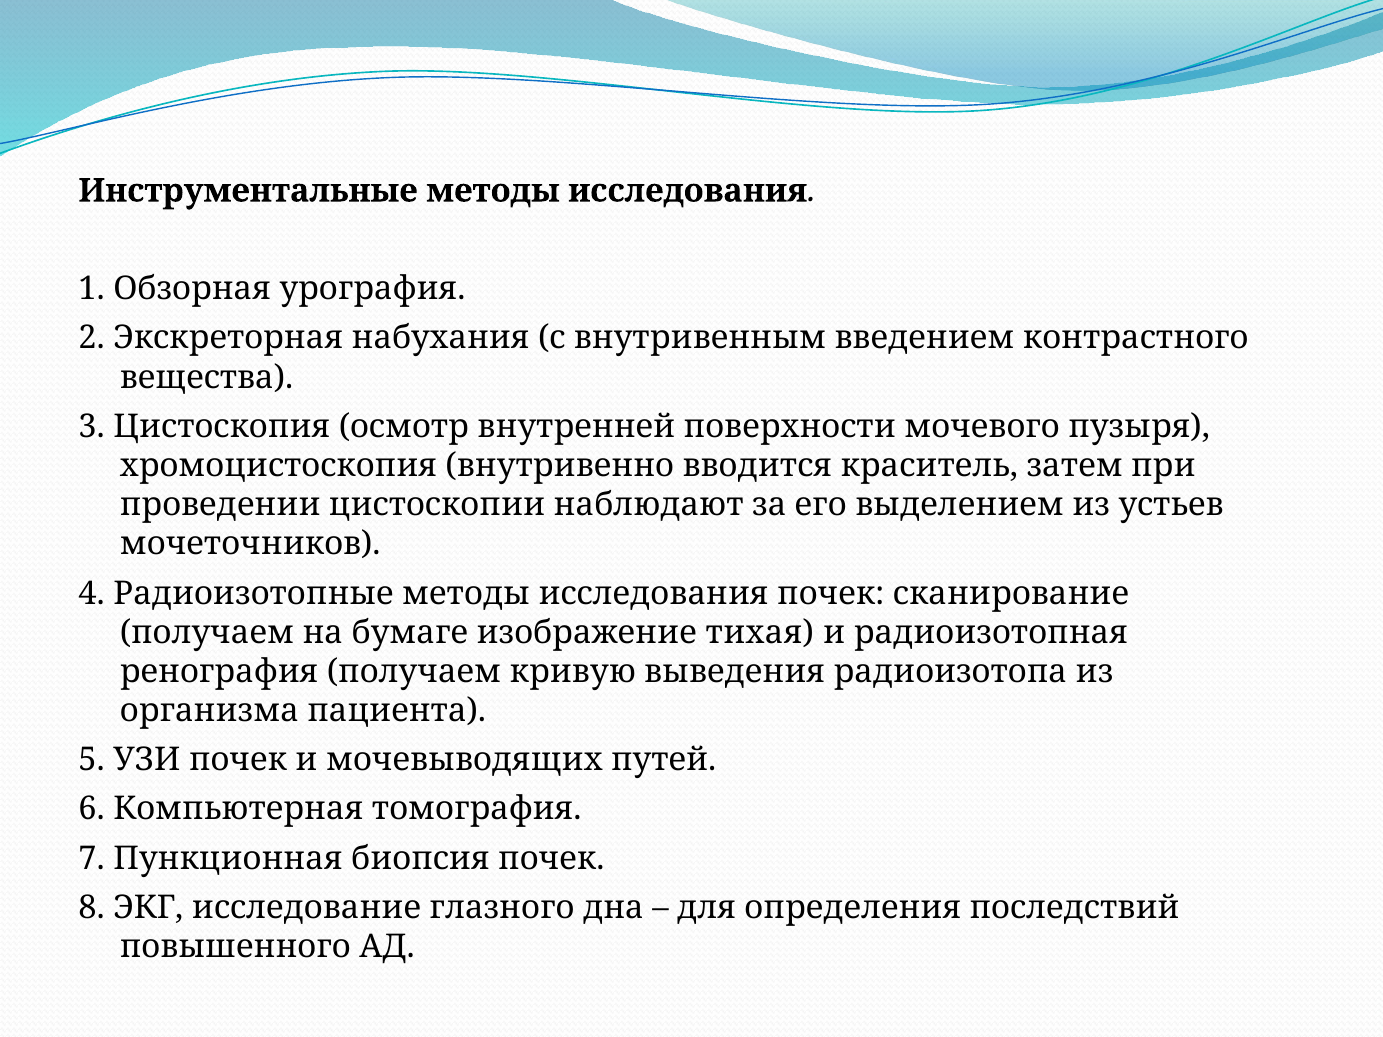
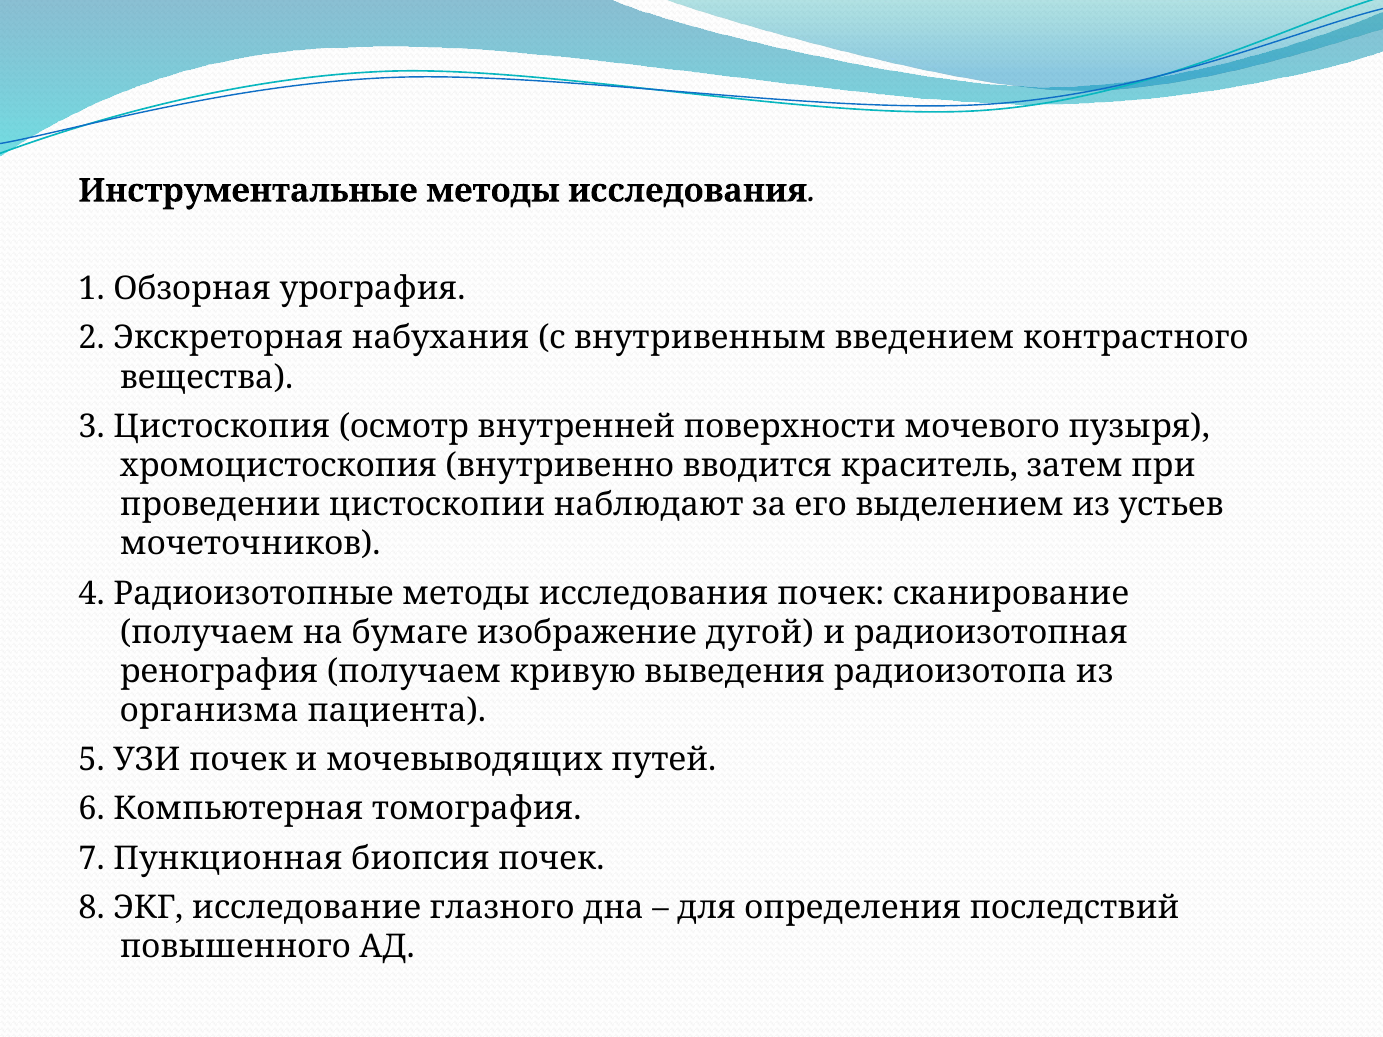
тихая: тихая -> дугой (760, 633)
